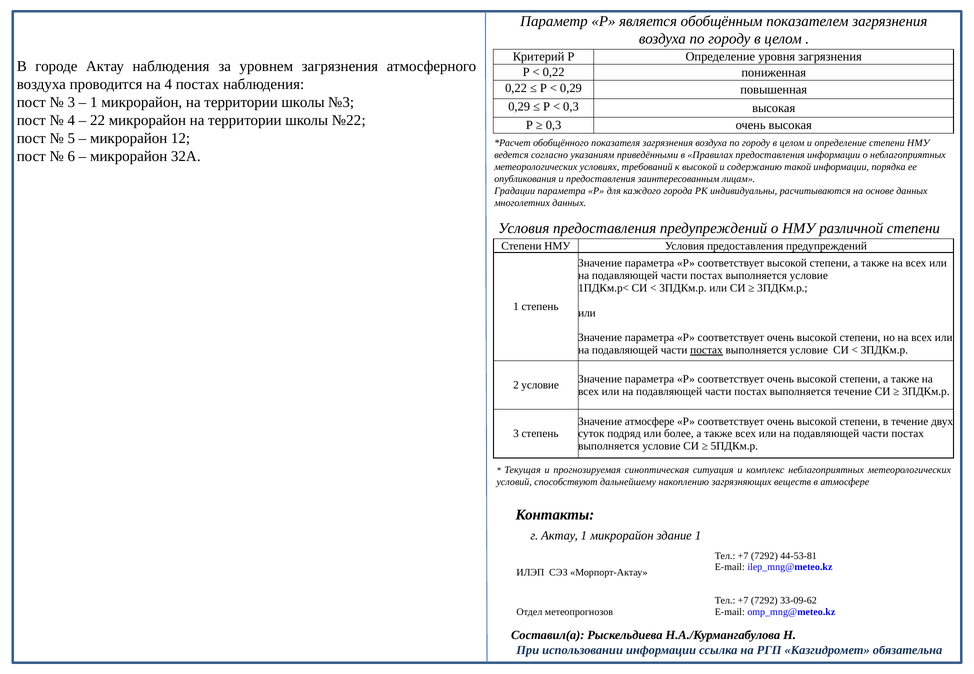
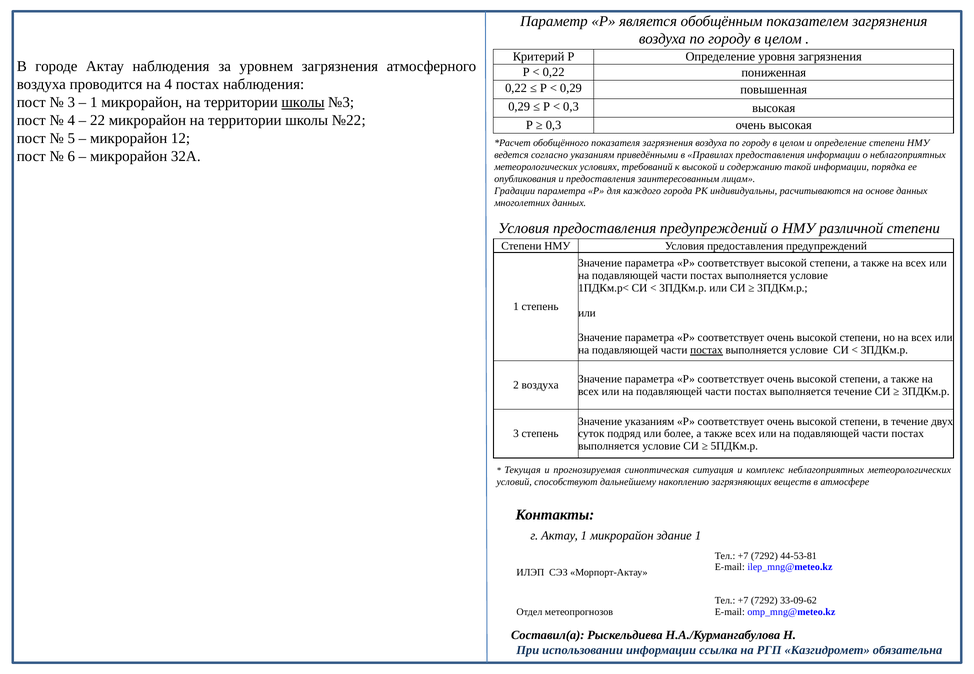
школы underline: none -> present (303, 102)
2 условие: условие -> воздуха (540, 385)
Значение атмосфере: атмосфере -> указаниям (650, 422)
